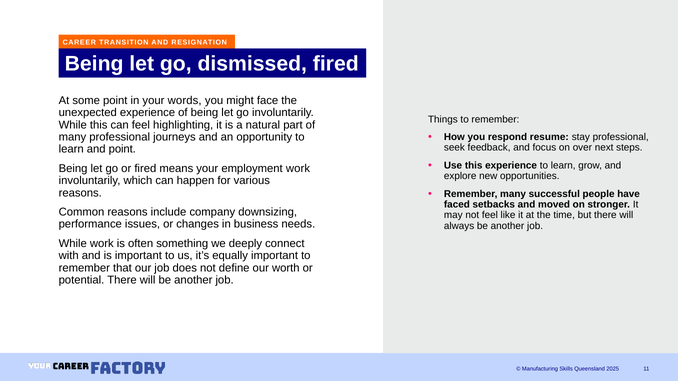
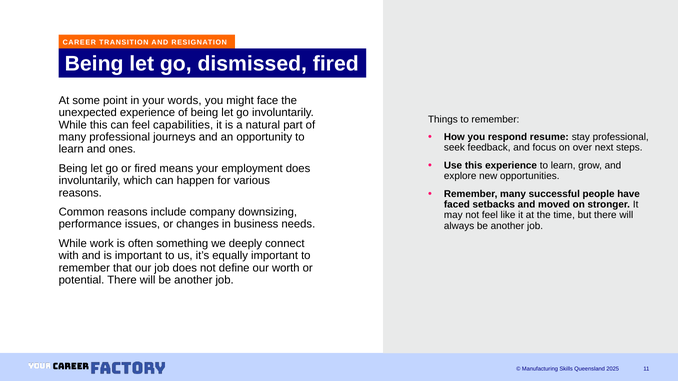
highlighting: highlighting -> capabilities (183, 125)
and point: point -> ones (122, 149)
employment work: work -> does (298, 169)
